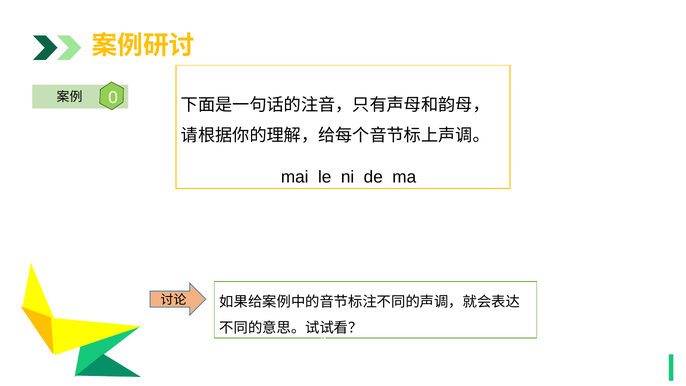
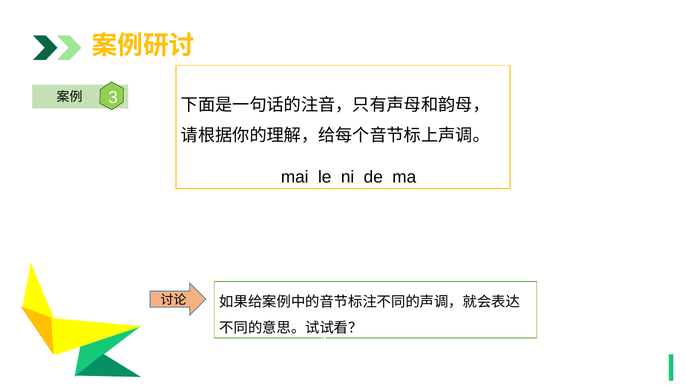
0: 0 -> 3 (113, 98)
